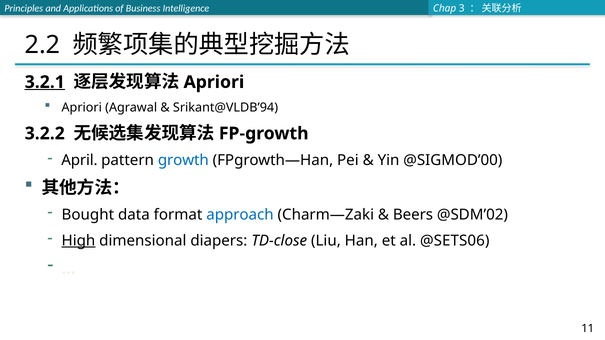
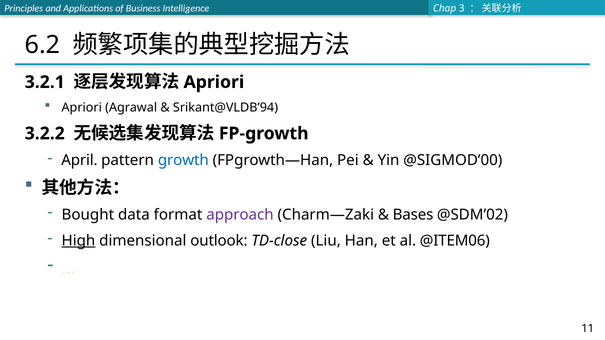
2.2: 2.2 -> 6.2 (42, 45)
3.2.1 underline: present -> none (45, 82)
approach colour: blue -> purple (240, 215)
Beers: Beers -> Bases (413, 215)
diapers: diapers -> outlook (219, 241)
@SETS06: @SETS06 -> @ITEM06 (455, 241)
